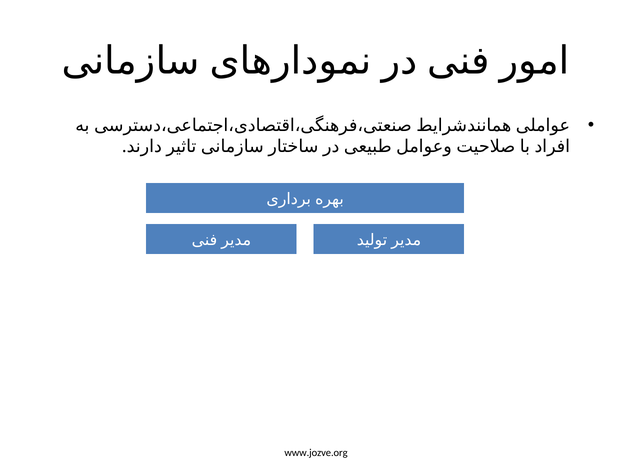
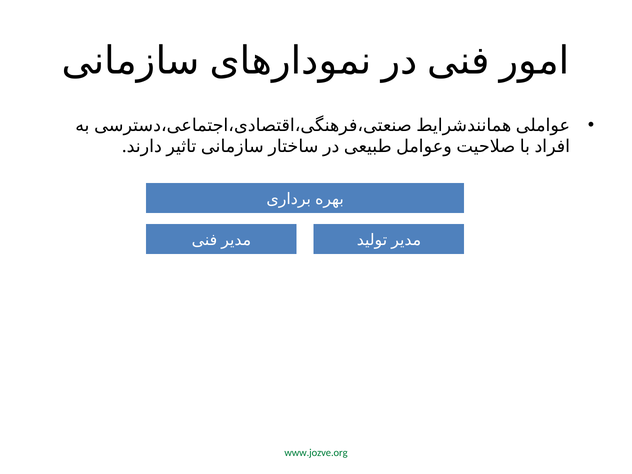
www.jozve.org colour: black -> green (316, 453)
